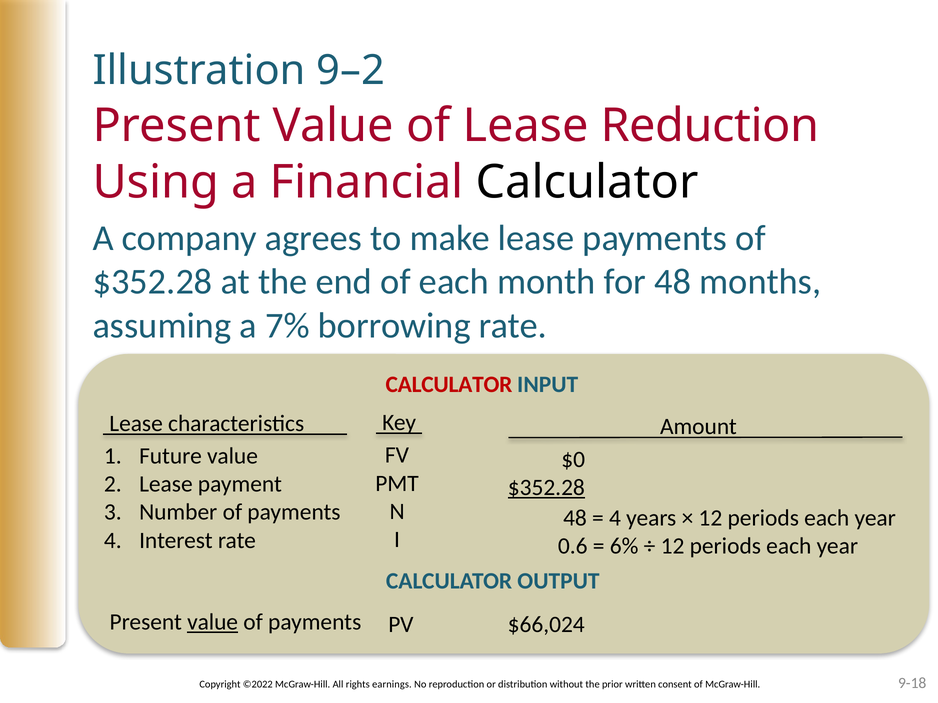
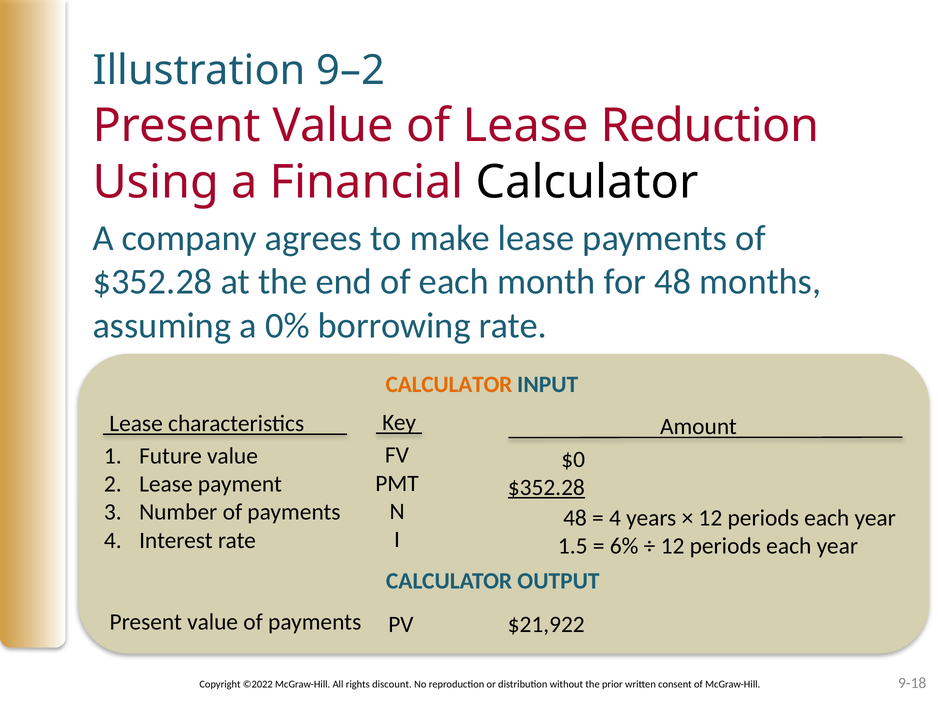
7%: 7% -> 0% (287, 326)
CALCULATOR colour: red -> orange (449, 385)
0.6: 0.6 -> 1.5 (573, 546)
value underline: present -> none (213, 623)
$66,024: $66,024 -> $21,922 (546, 625)
earnings: earnings -> discount (392, 685)
